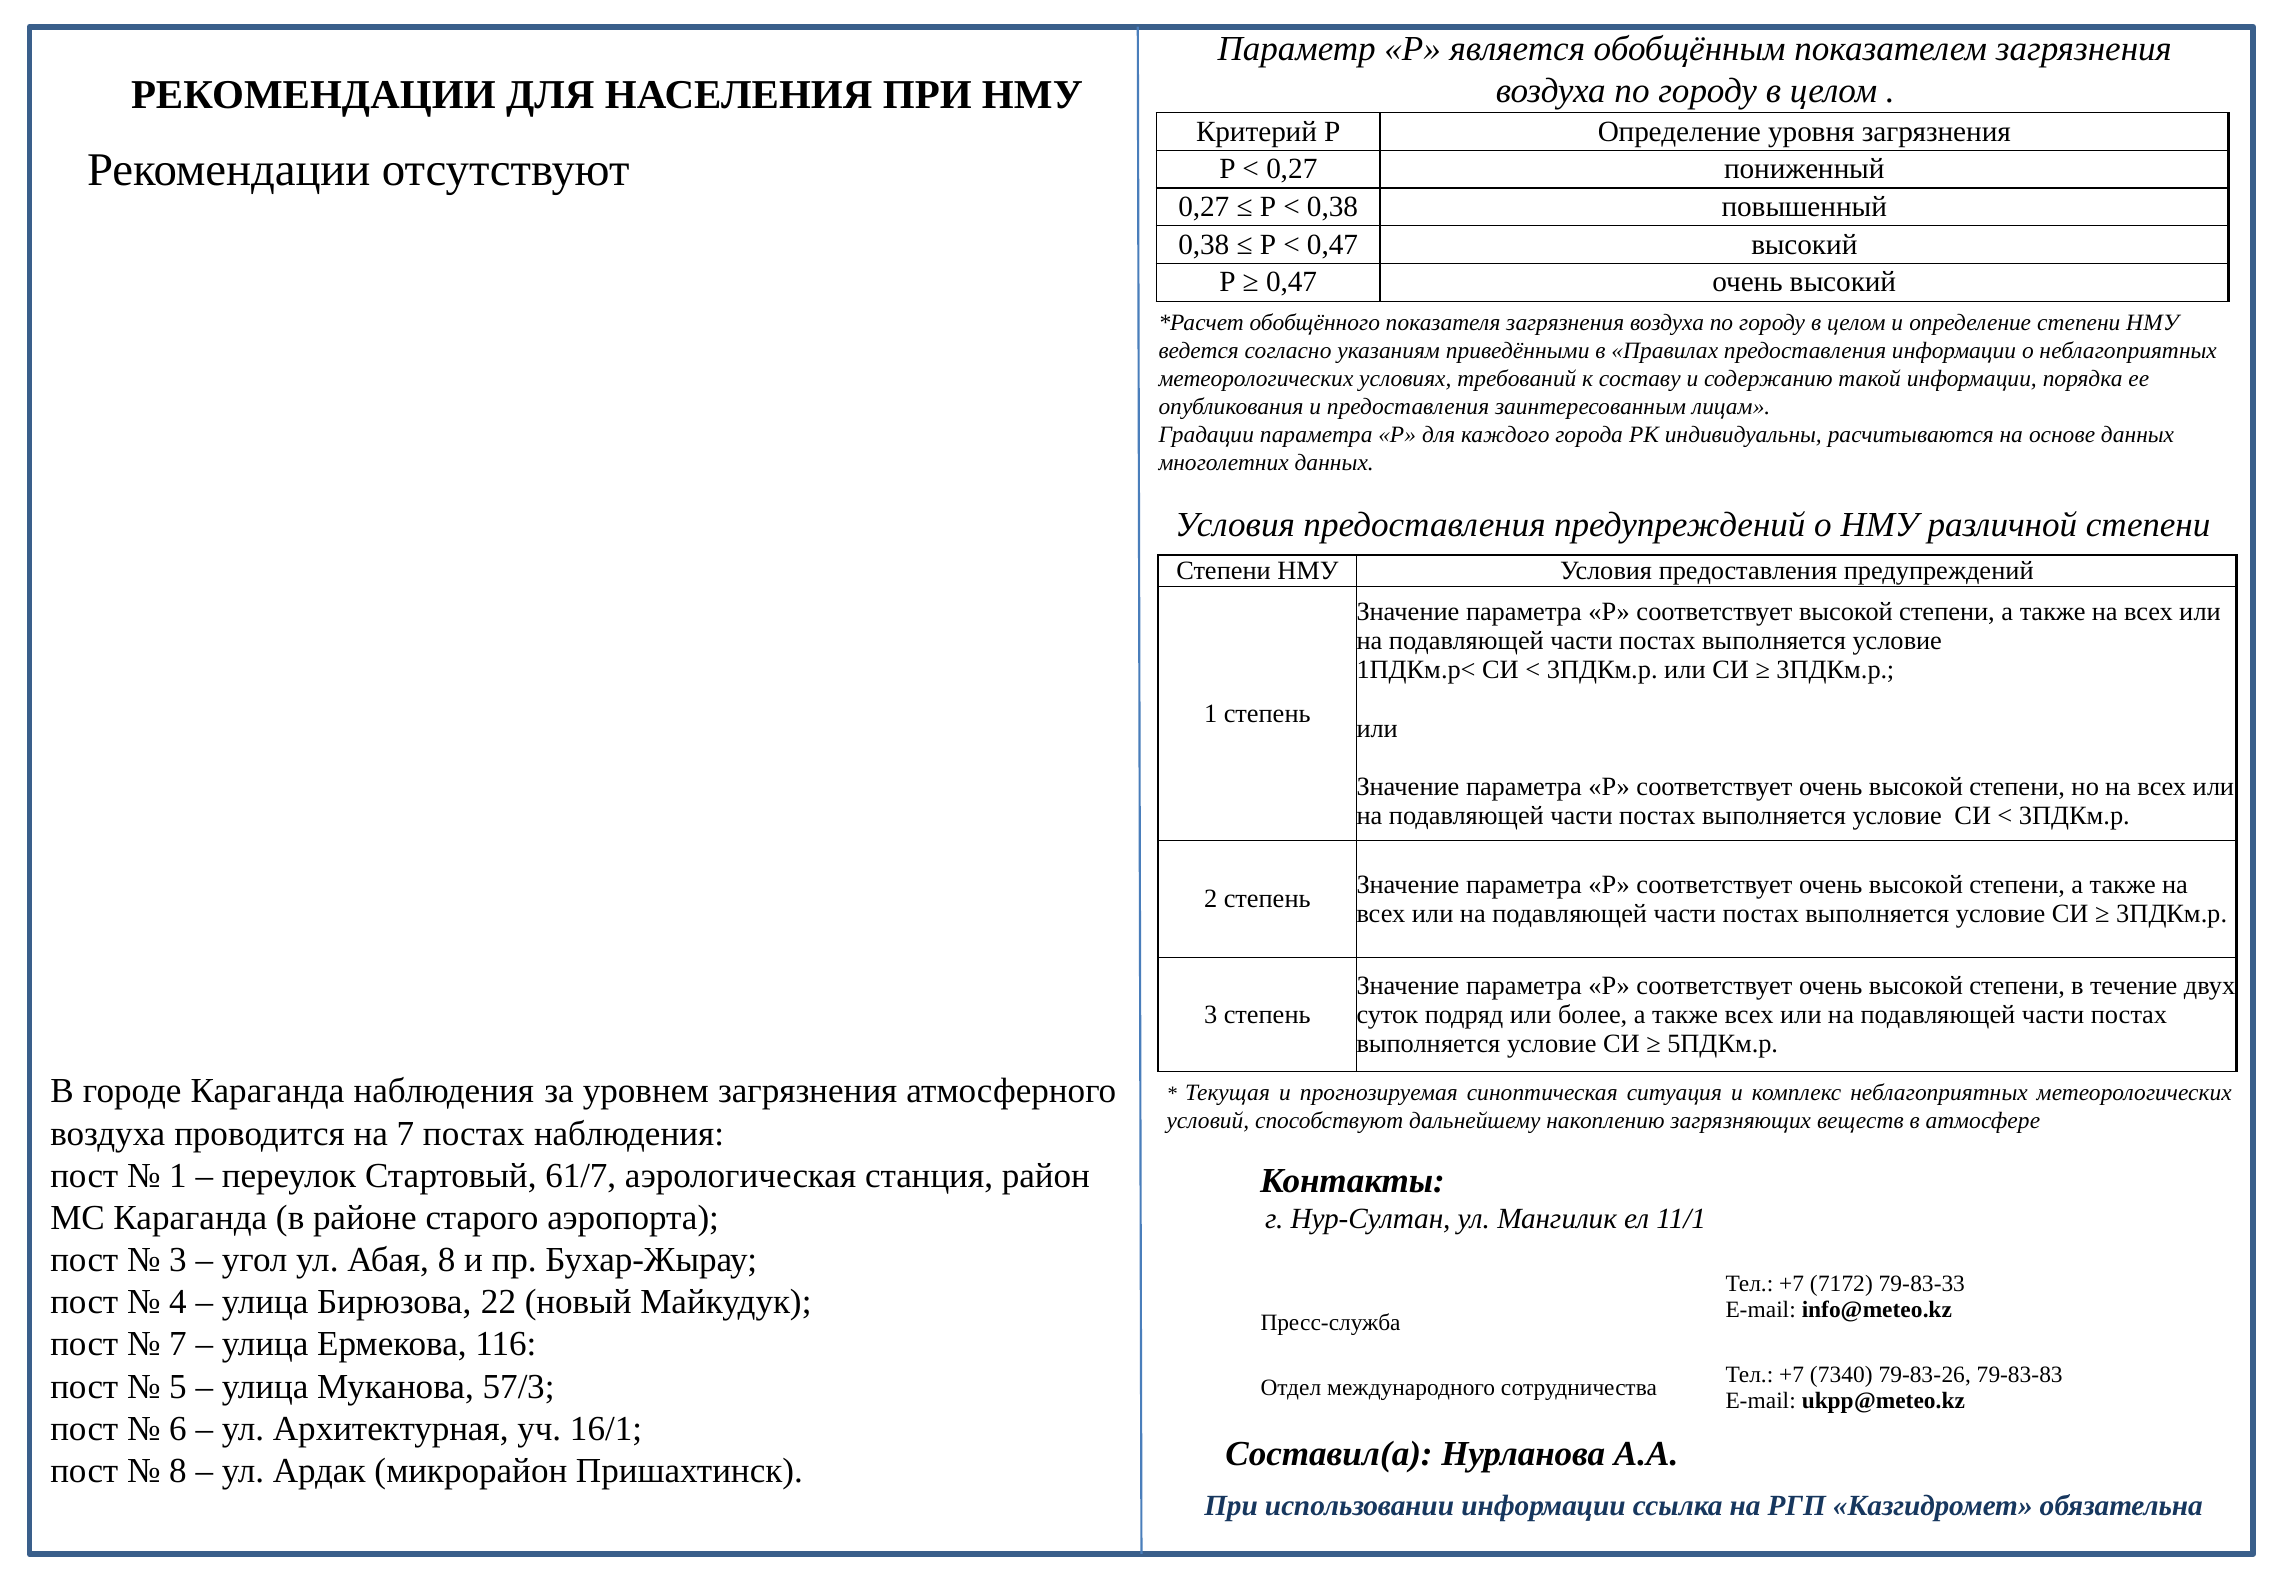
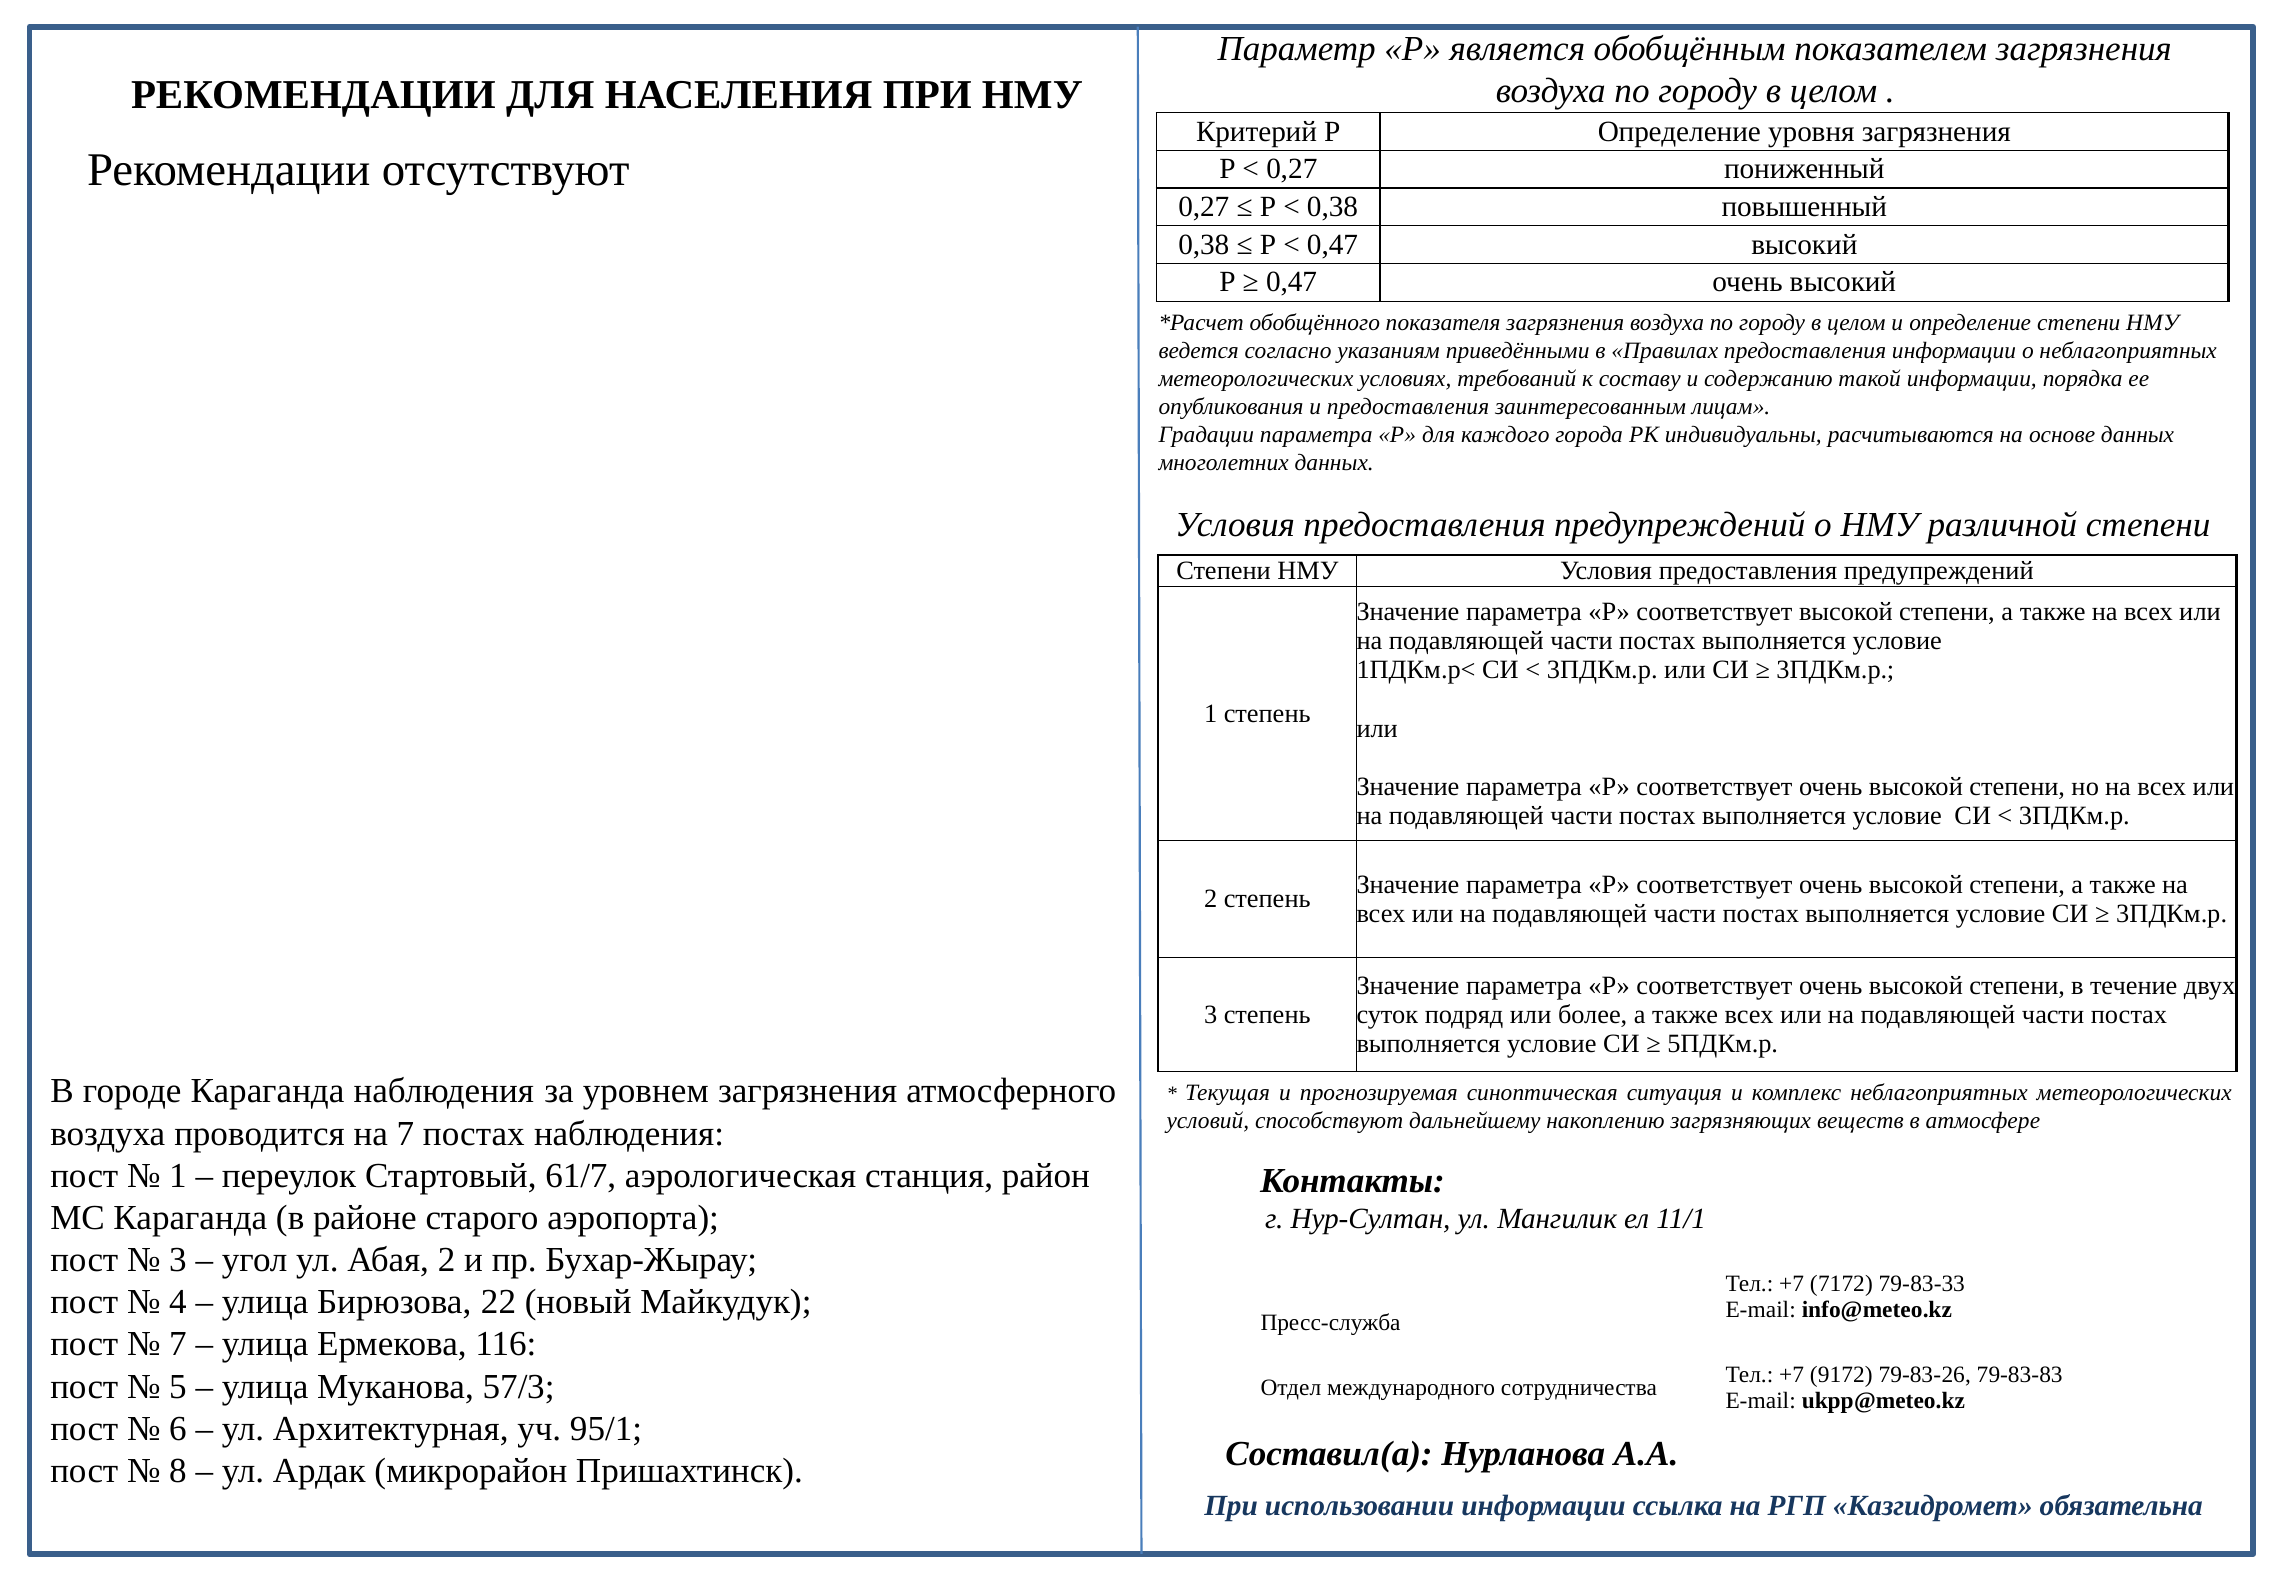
Абая 8: 8 -> 2 (447, 1260)
7340: 7340 -> 9172 (1841, 1375)
16/1: 16/1 -> 95/1 (606, 1428)
